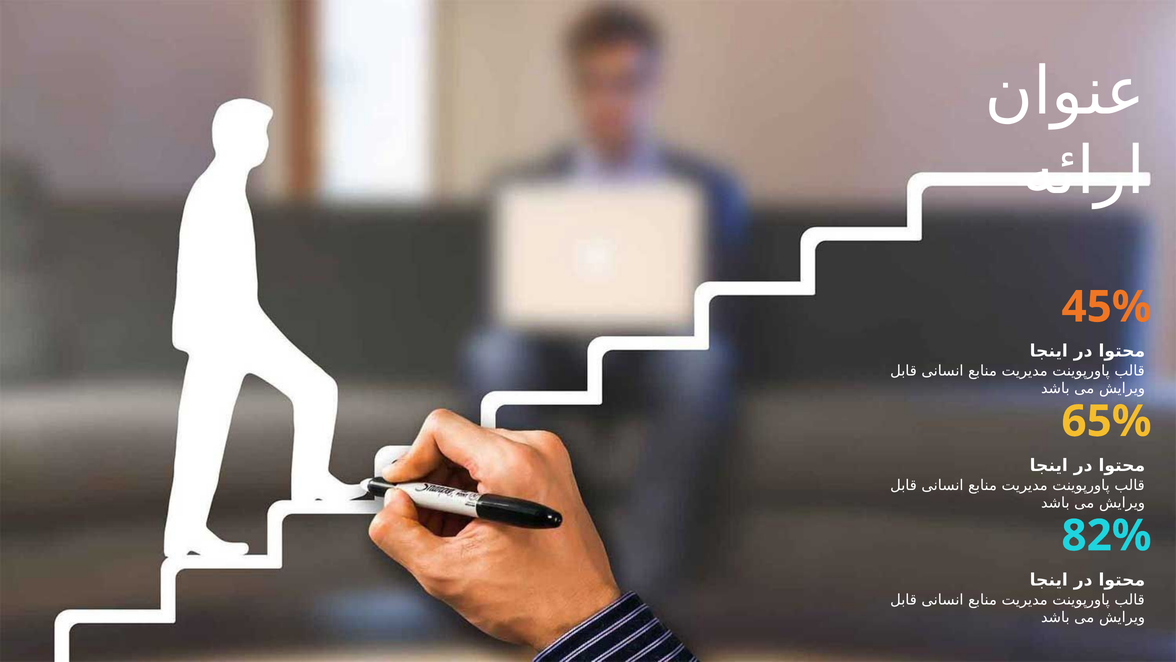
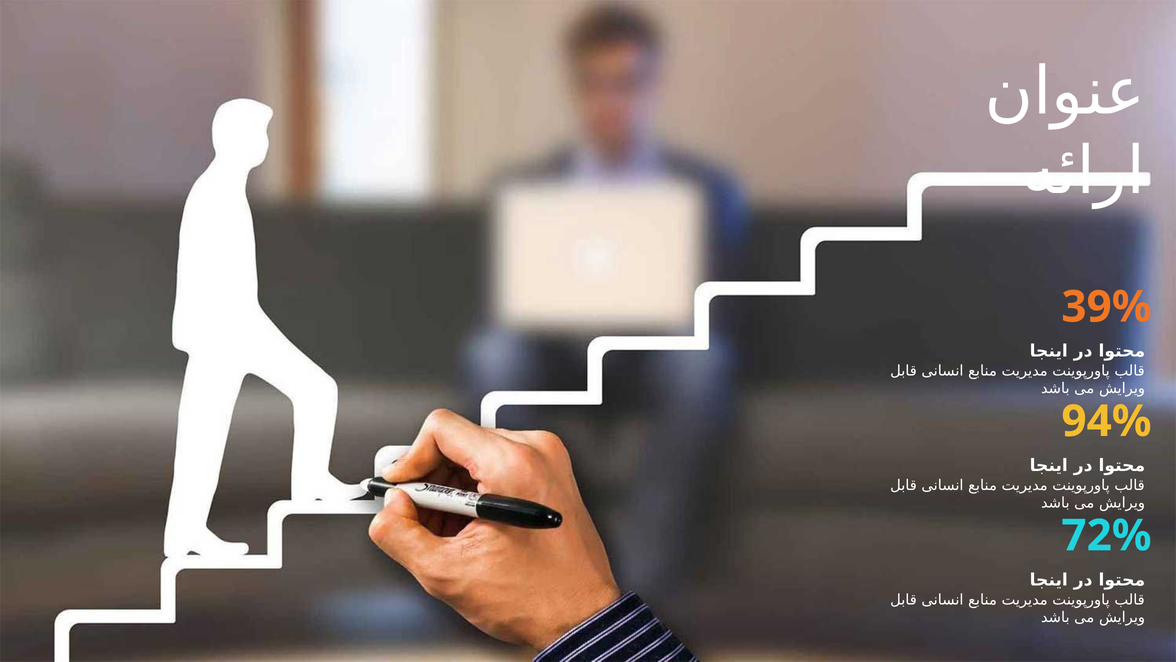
45%: 45% -> 39% (1106, 307)
65%: 65% -> 94% (1106, 421)
82%: 82% -> 72% (1106, 535)
